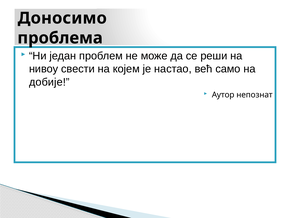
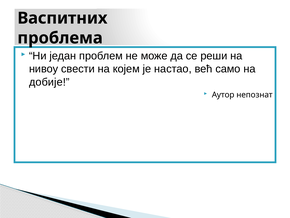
Доносимо: Доносимо -> Васпитних (62, 18)
